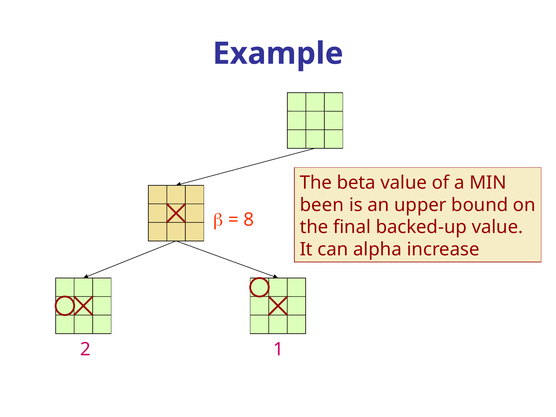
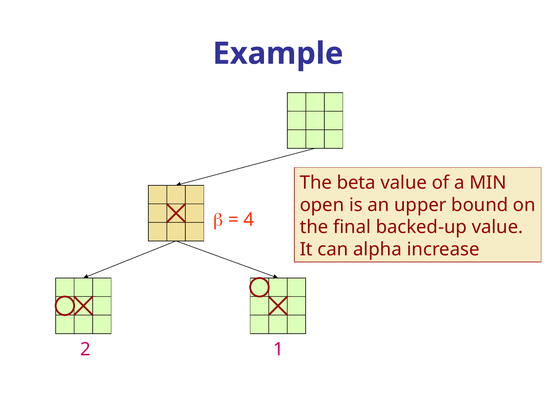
been: been -> open (322, 205)
8: 8 -> 4 (249, 220)
